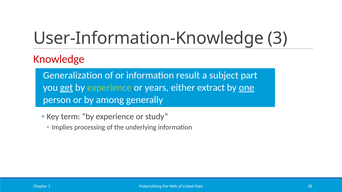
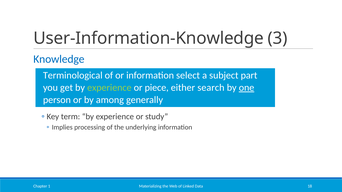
Knowledge colour: red -> blue (59, 59)
Generalization: Generalization -> Terminological (73, 76)
result: result -> select (188, 76)
get underline: present -> none (67, 88)
years: years -> piece (157, 88)
extract: extract -> search (211, 88)
